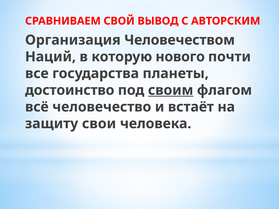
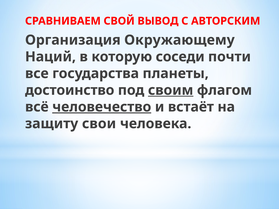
Человечеством: Человечеством -> Окружающему (179, 40)
нового: нового -> соседи (180, 57)
человечество underline: none -> present (102, 107)
